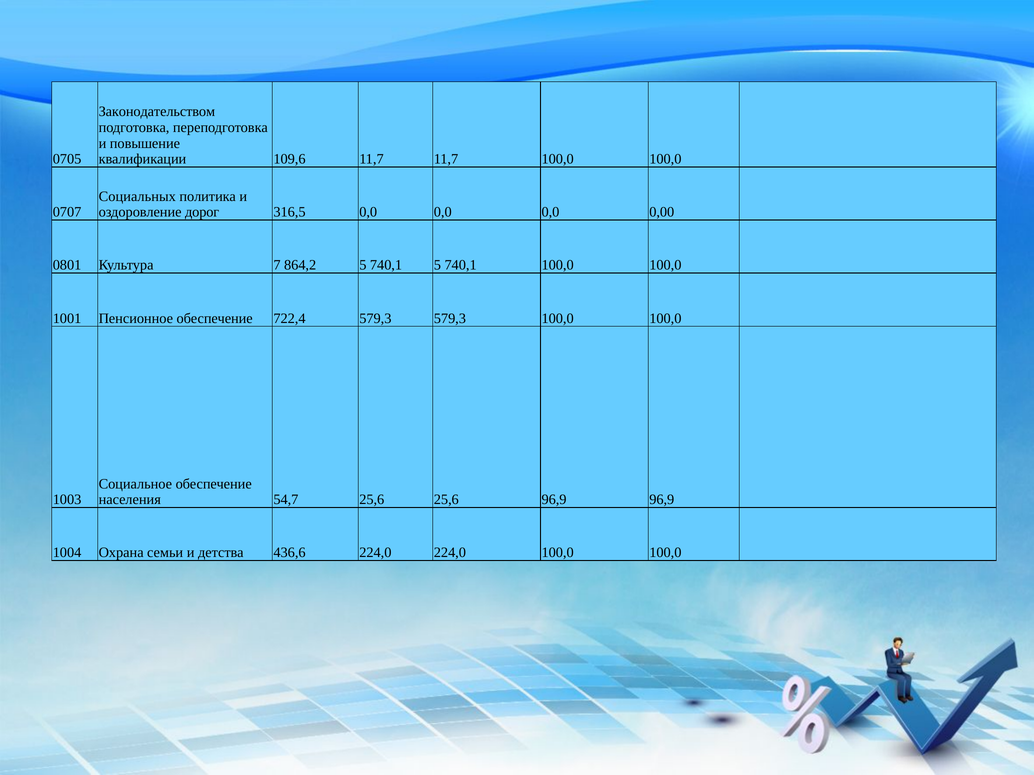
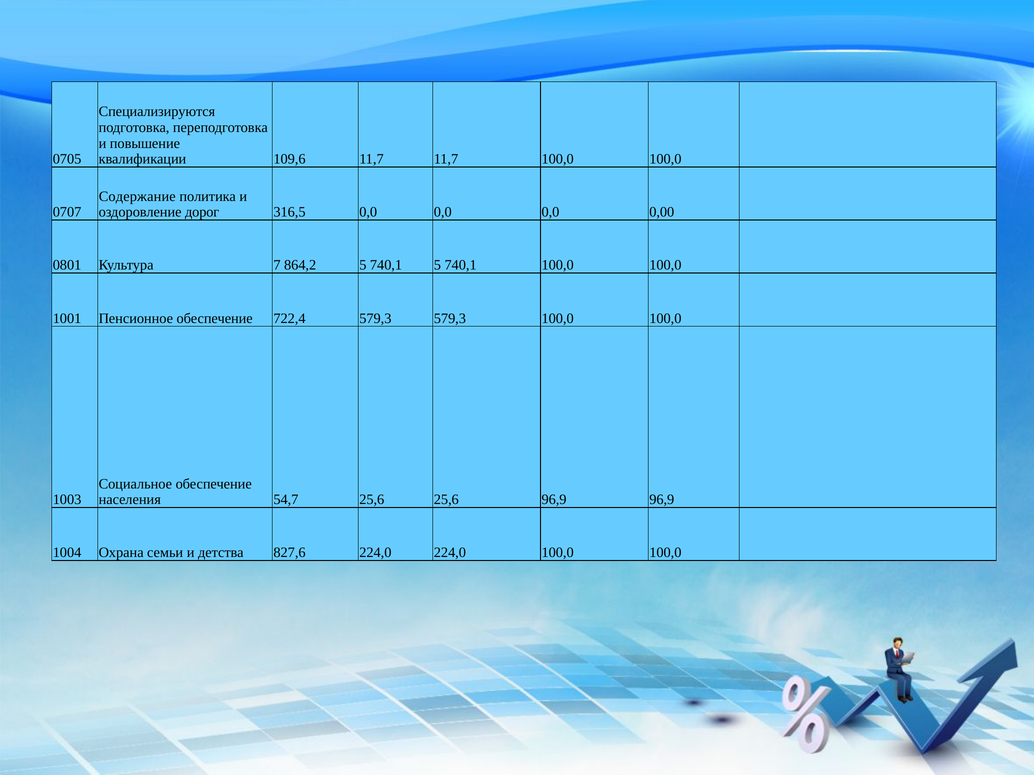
Законодательством: Законодательством -> Специализируются (157, 112)
Социальных: Социальных -> Содержание (137, 196)
436,6: 436,6 -> 827,6 (290, 553)
